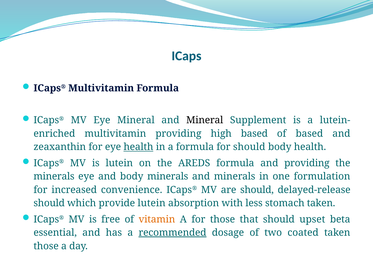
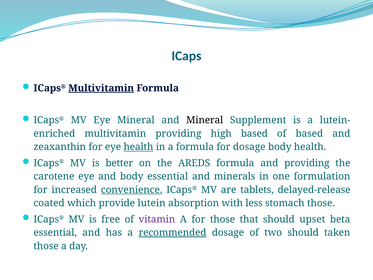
Multivitamin underline: none -> present (101, 88)
for should: should -> dosage (249, 147)
is lutein: lutein -> better (119, 163)
minerals: minerals -> carotene (54, 176)
body minerals: minerals -> essential (168, 176)
convenience underline: none -> present (132, 190)
are should: should -> tablets (257, 190)
should: should -> coated (49, 203)
stomach taken: taken -> those (321, 203)
vitamin colour: orange -> purple (157, 219)
two coated: coated -> should (303, 232)
